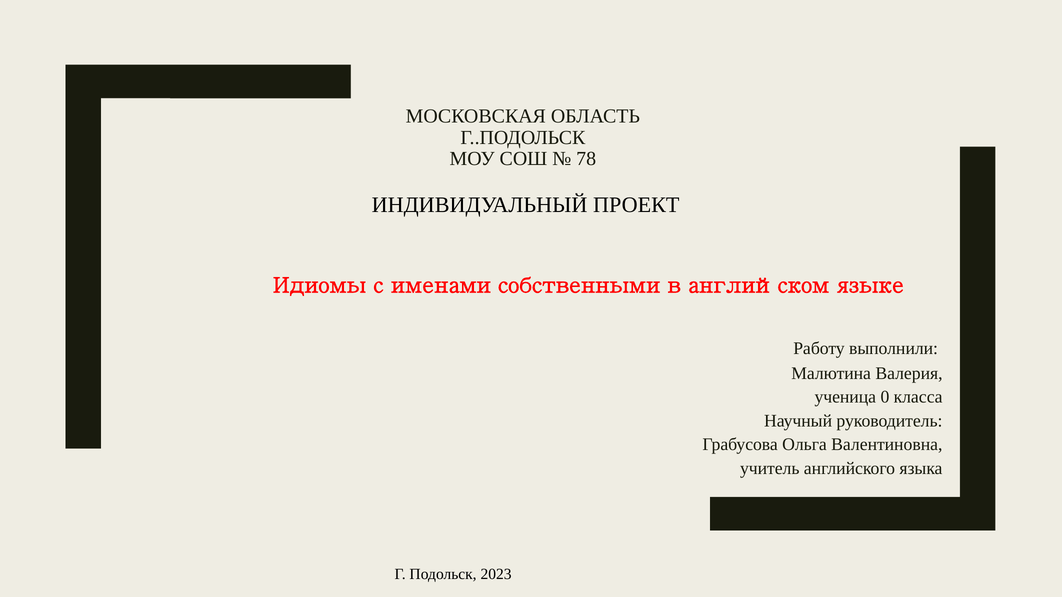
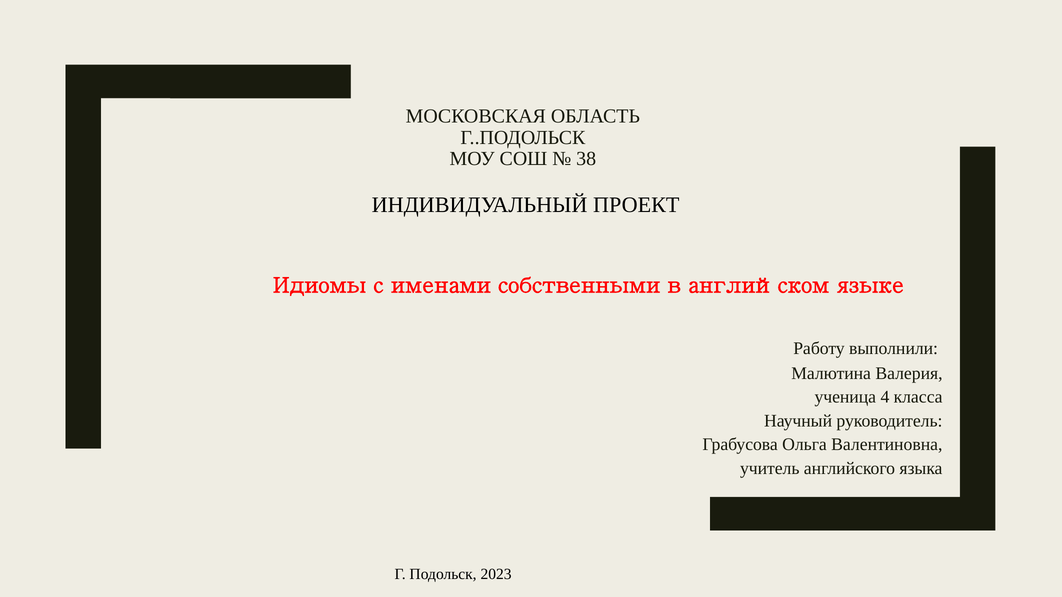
78: 78 -> 38 (586, 159)
0: 0 -> 4 (885, 397)
